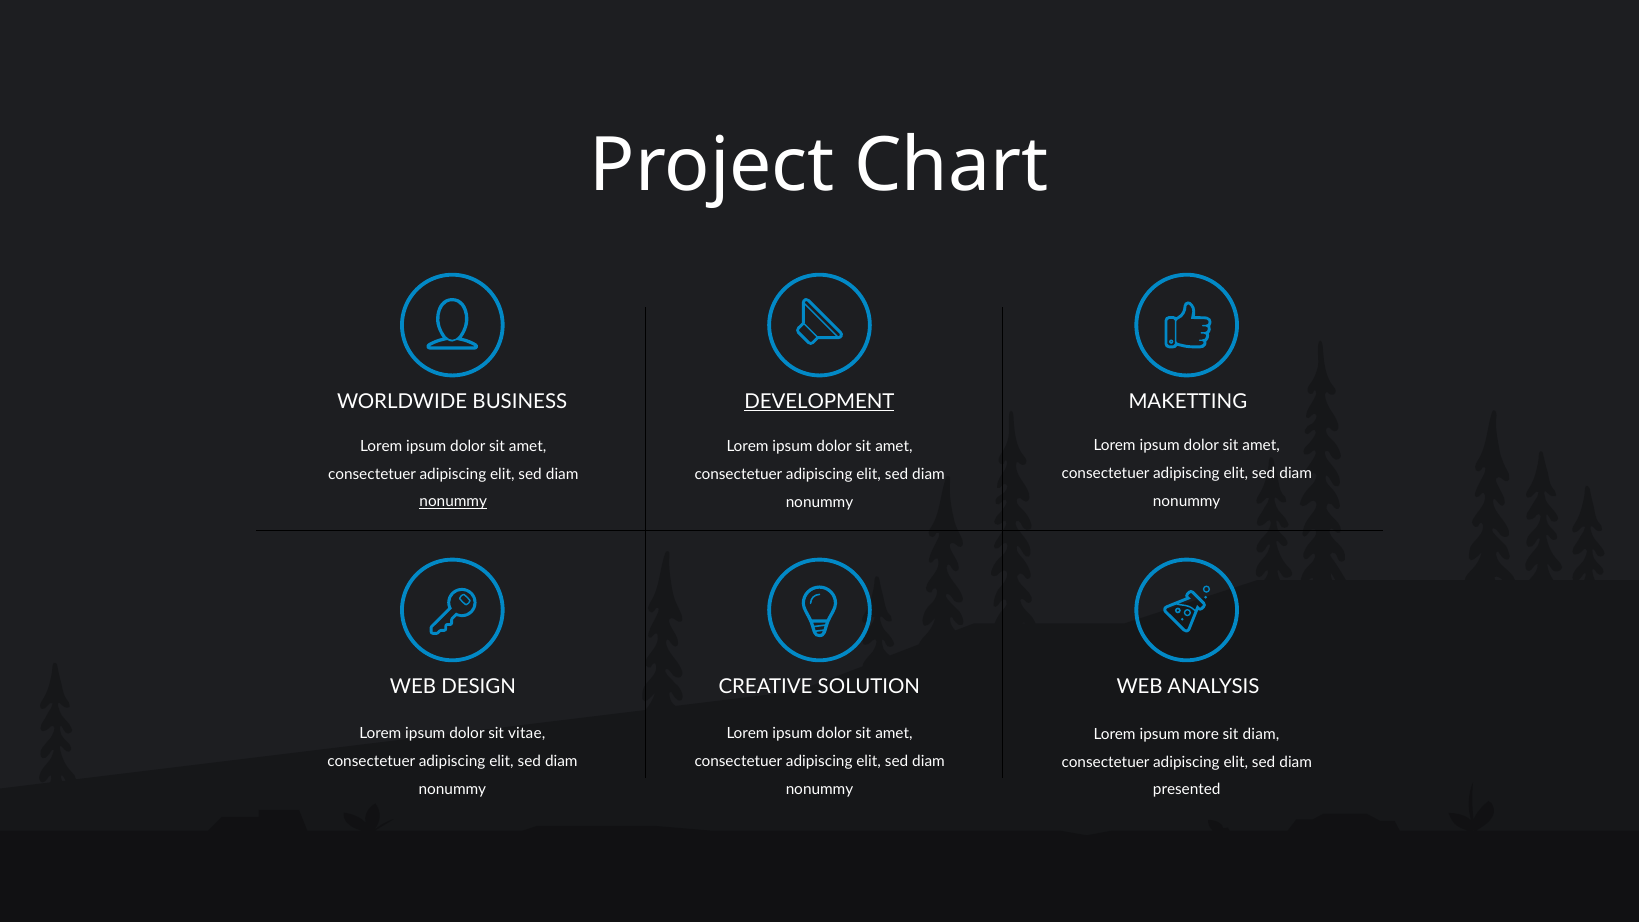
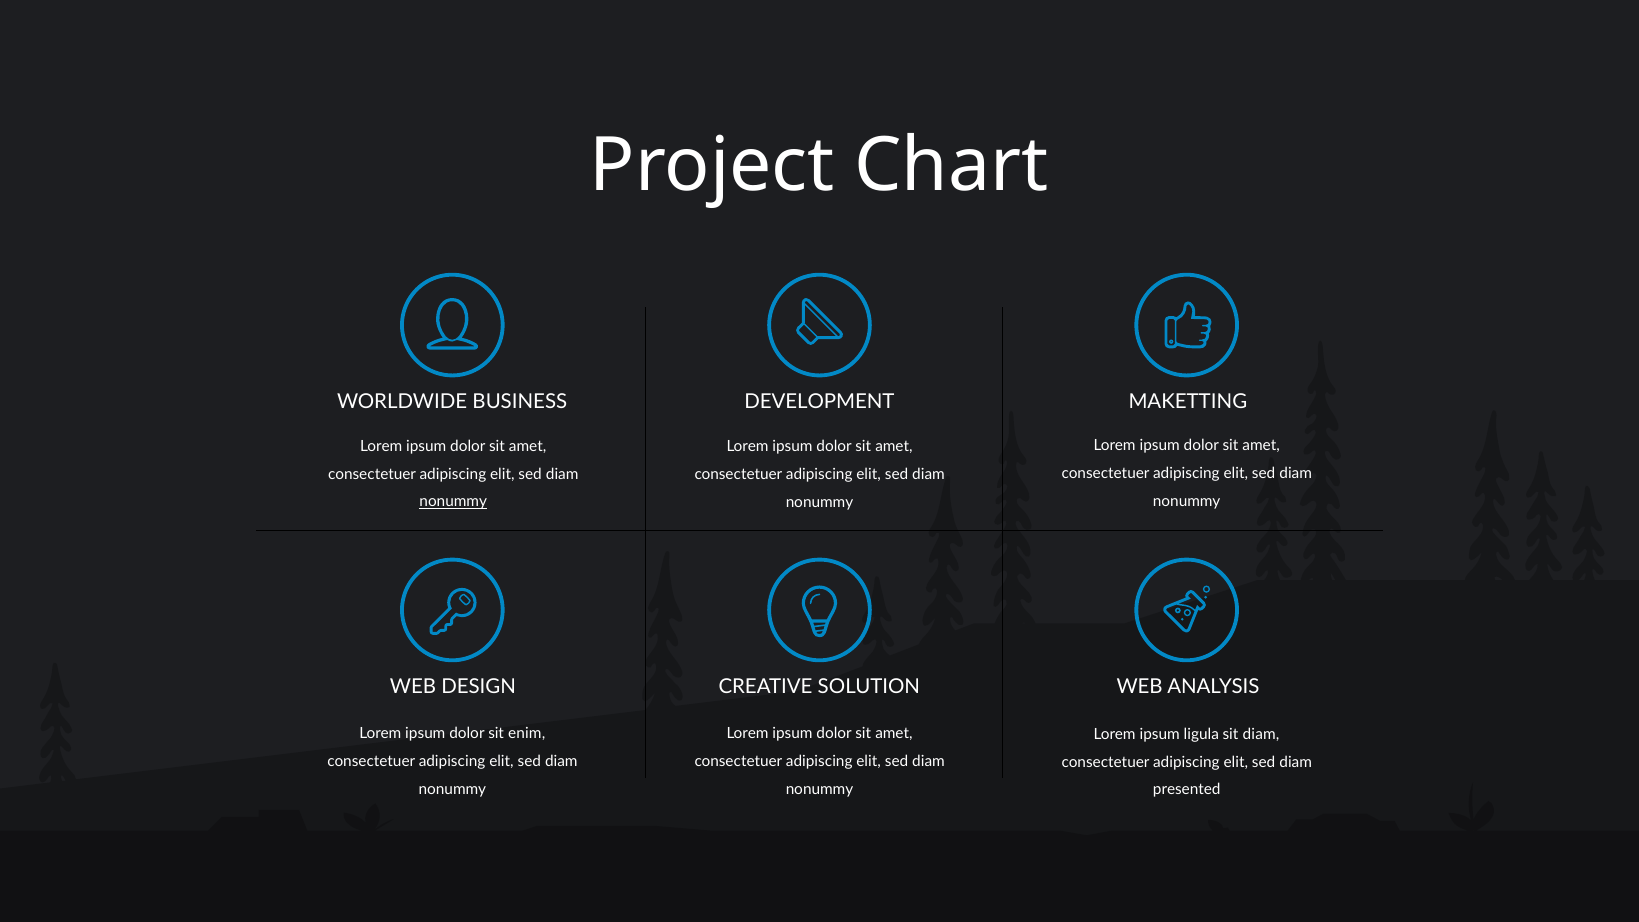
DEVELOPMENT underline: present -> none (819, 402)
vitae: vitae -> enim (527, 734)
more: more -> ligula (1201, 734)
